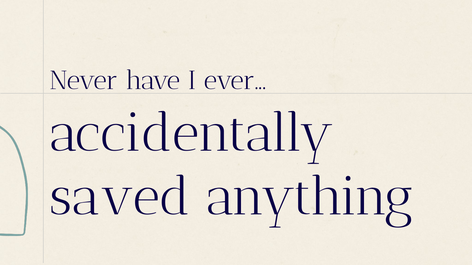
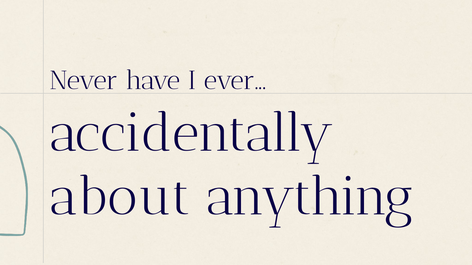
saved: saved -> about (120, 197)
